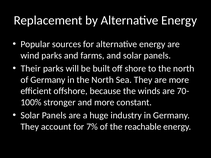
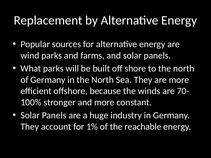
Their: Their -> What (31, 69)
7%: 7% -> 1% (92, 127)
